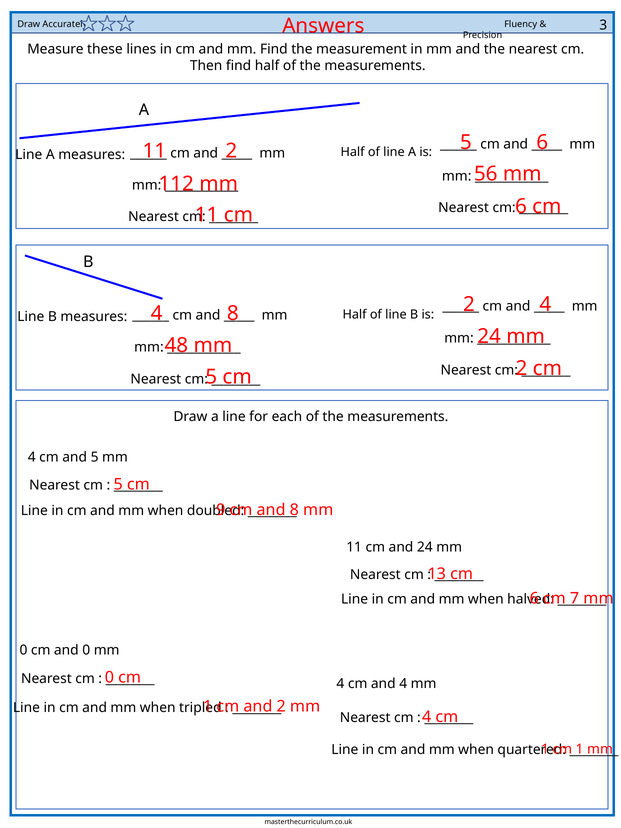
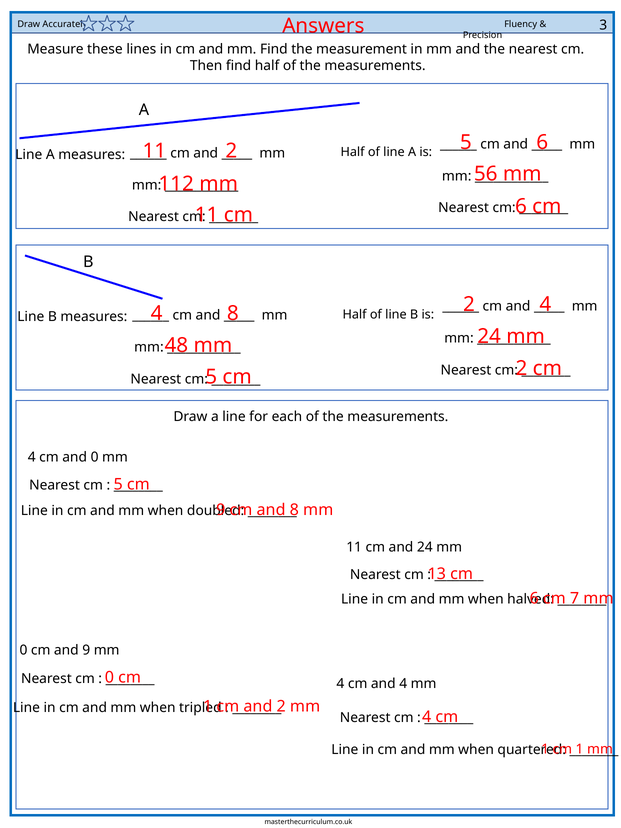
and 5: 5 -> 0 (95, 457)
and 0: 0 -> 9 (86, 650)
